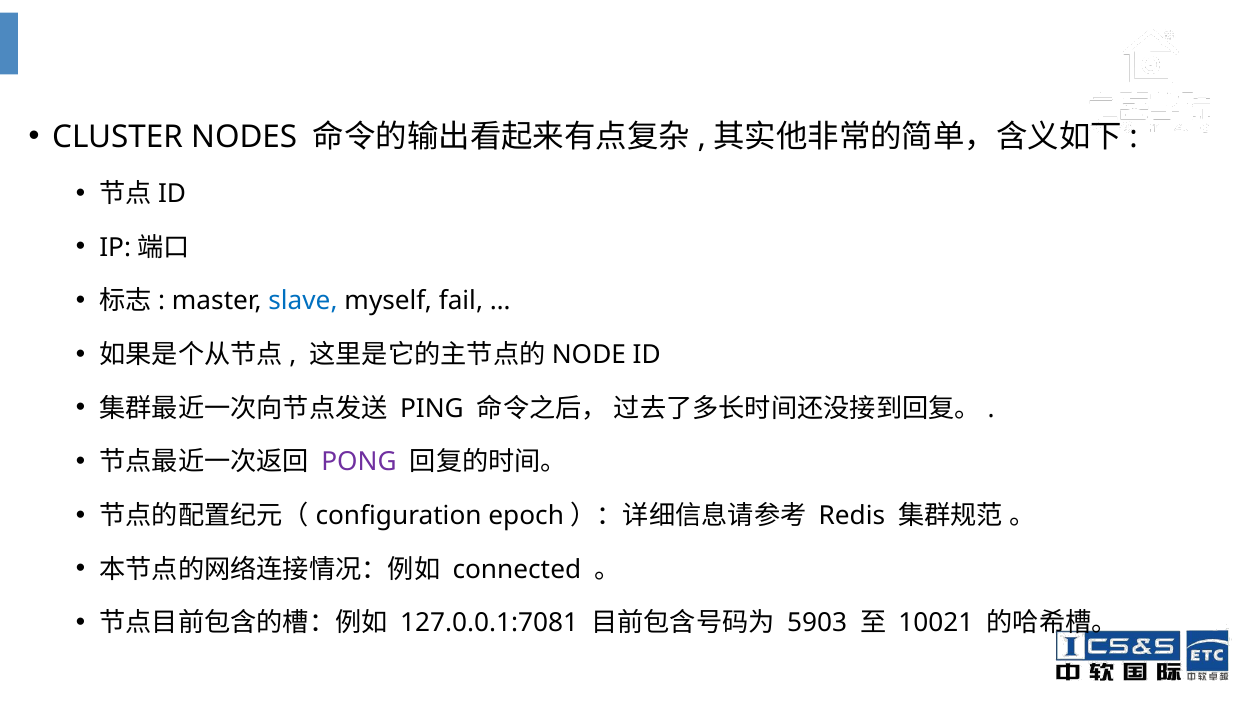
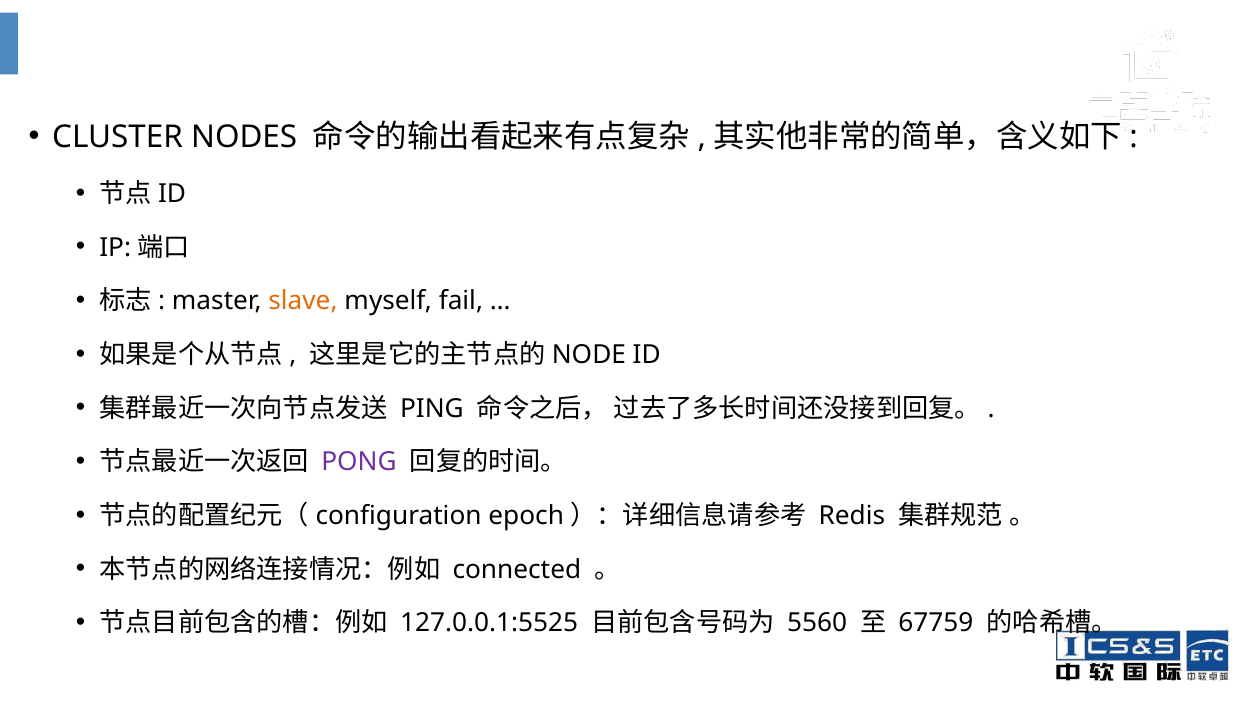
slave colour: blue -> orange (303, 301)
127.0.0.1:7081: 127.0.0.1:7081 -> 127.0.0.1:5525 (489, 623)
5903: 5903 -> 5560 (817, 623)
10021: 10021 -> 67759 (936, 623)
